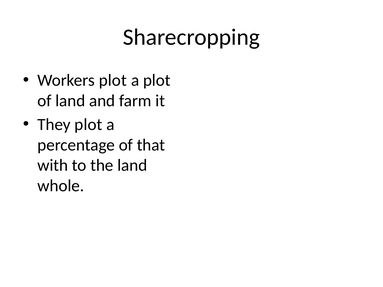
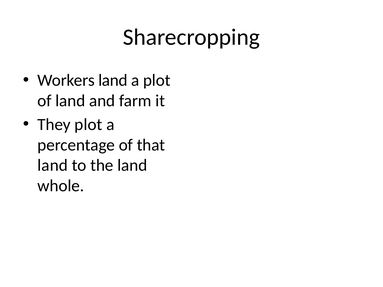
Workers plot: plot -> land (113, 80)
with: with -> land (53, 165)
